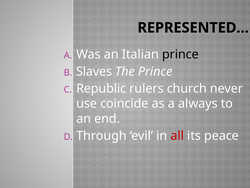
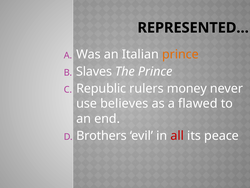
prince colour: black -> orange (180, 54)
church: church -> money (187, 88)
coincide: coincide -> believes (124, 103)
always: always -> flawed (198, 103)
Through: Through -> Brothers (101, 135)
